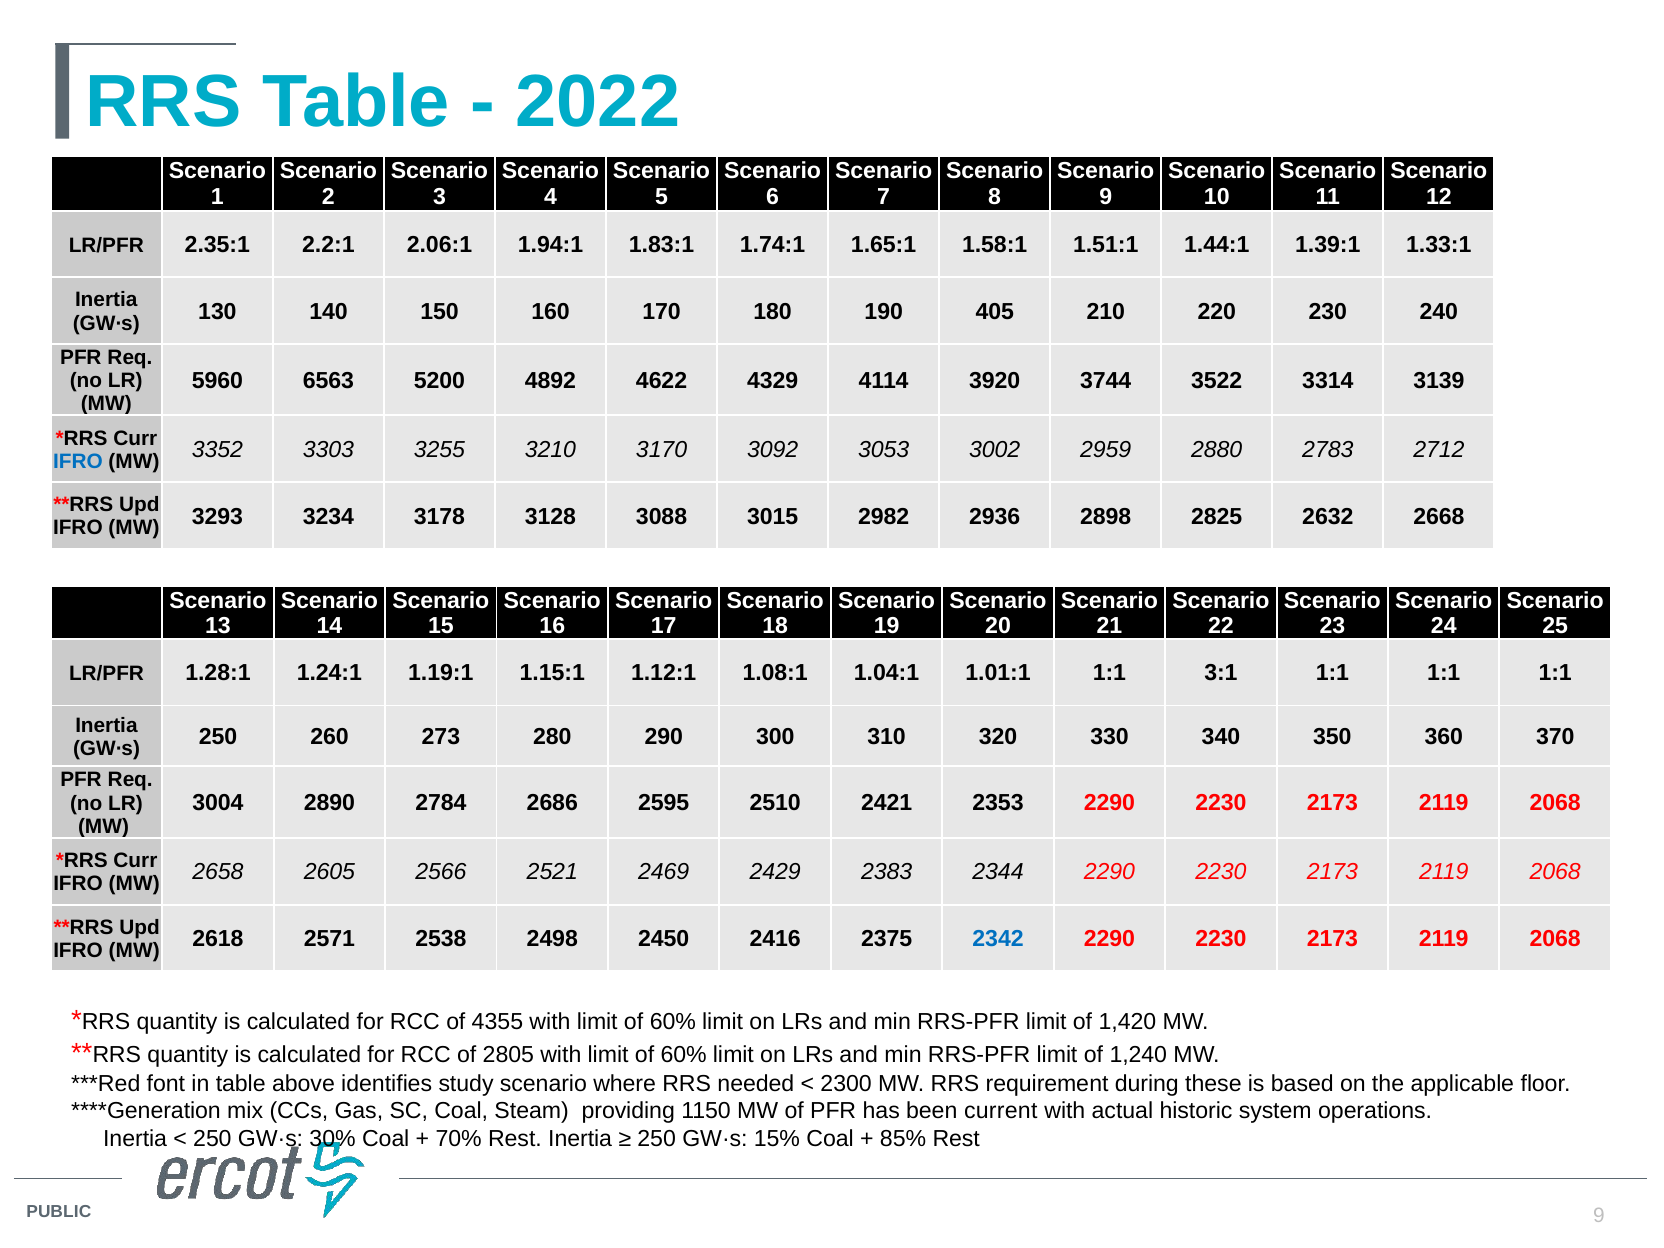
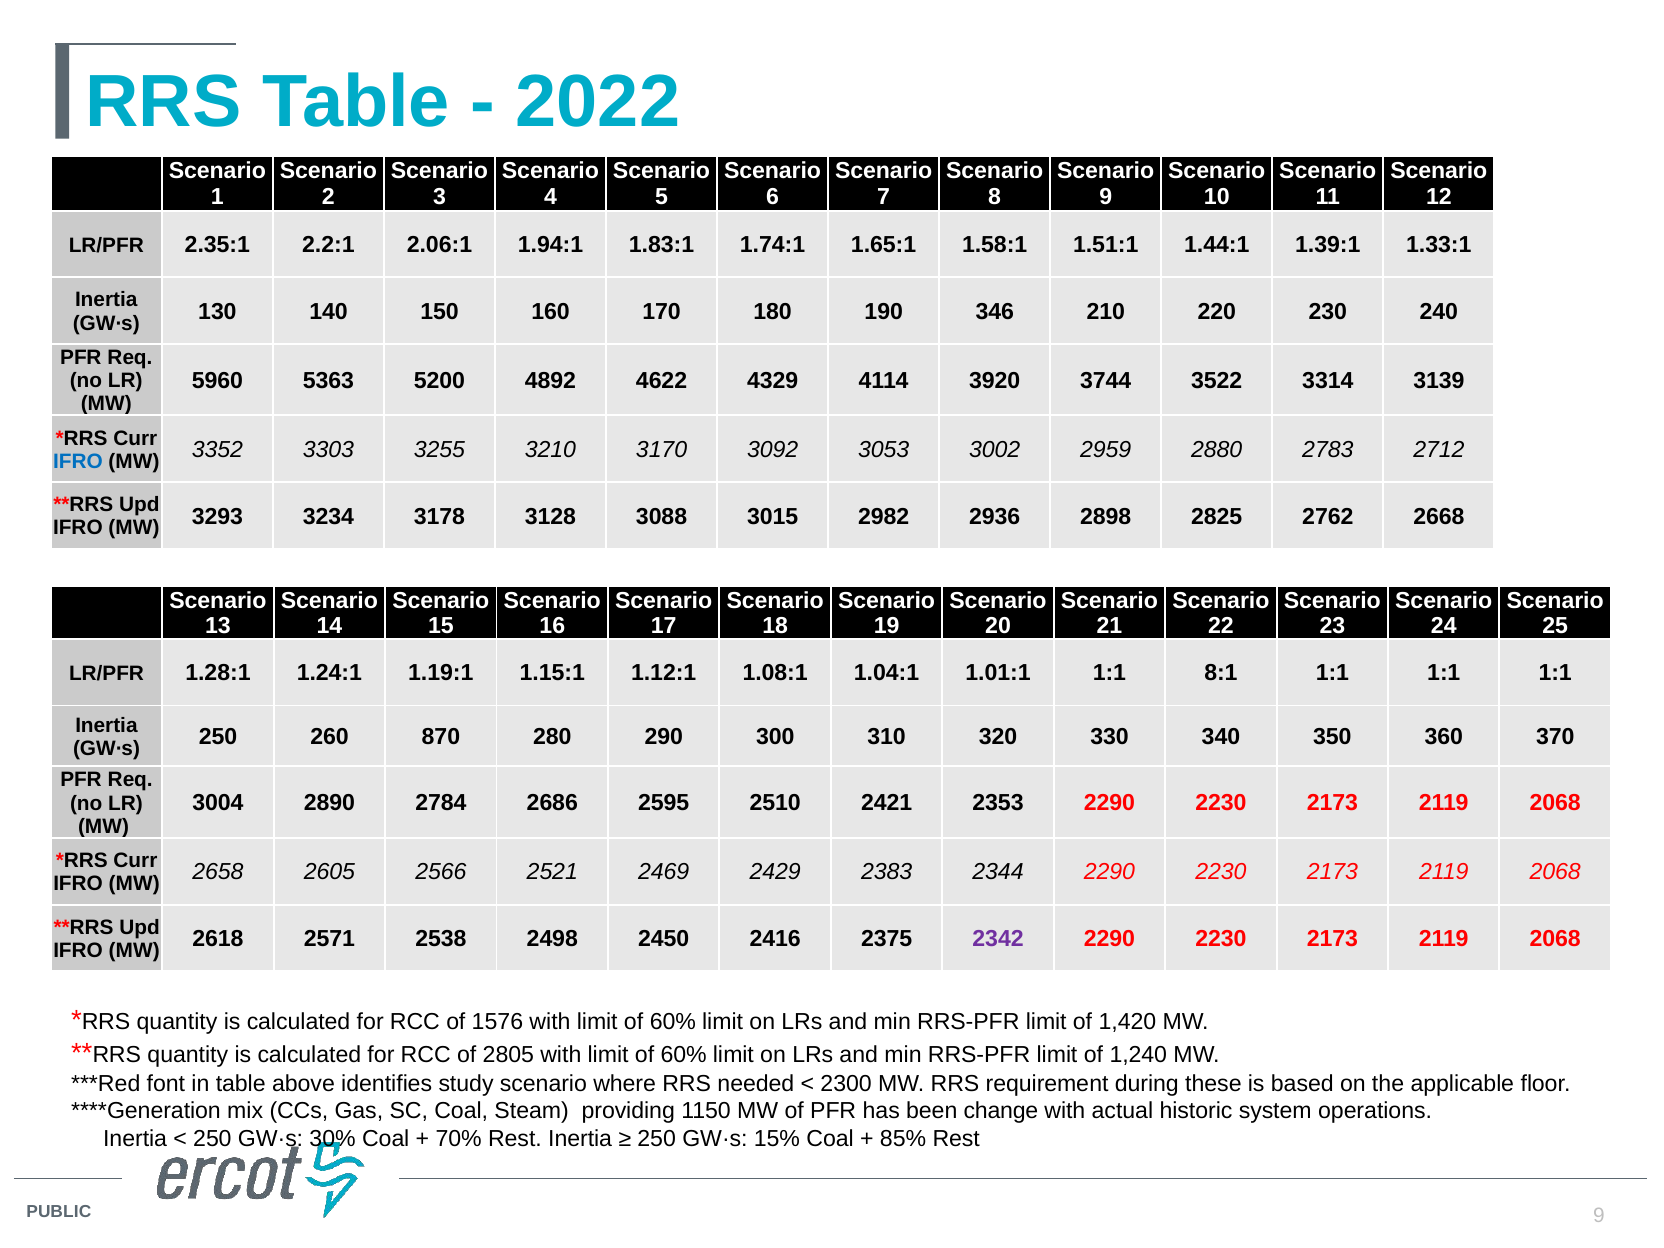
405: 405 -> 346 (995, 312)
6563: 6563 -> 5363 (328, 381)
2632: 2632 -> 2762 (1328, 516)
3:1: 3:1 -> 8:1 (1221, 673)
273: 273 -> 870 (441, 737)
2342 colour: blue -> purple (998, 939)
4355: 4355 -> 1576 (497, 1021)
current: current -> change (1001, 1111)
